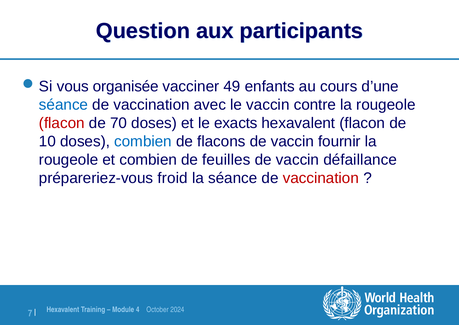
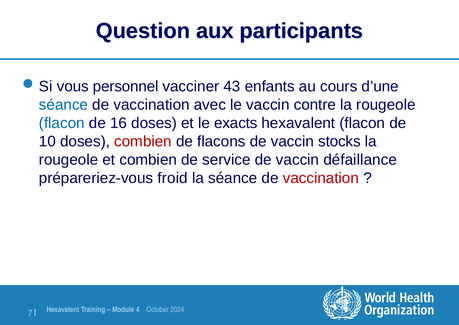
organisée: organisée -> personnel (126, 86)
49: 49 -> 43 (232, 86)
flacon colour: red -> blue (62, 123)
70: 70 -> 16 (119, 123)
combien colour: blue -> red (143, 141)
fournir: fournir -> stocks (339, 141)
feuilles: feuilles -> service (226, 160)
